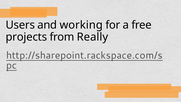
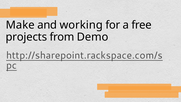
Users: Users -> Make (20, 25)
Really: Really -> Demo (93, 37)
